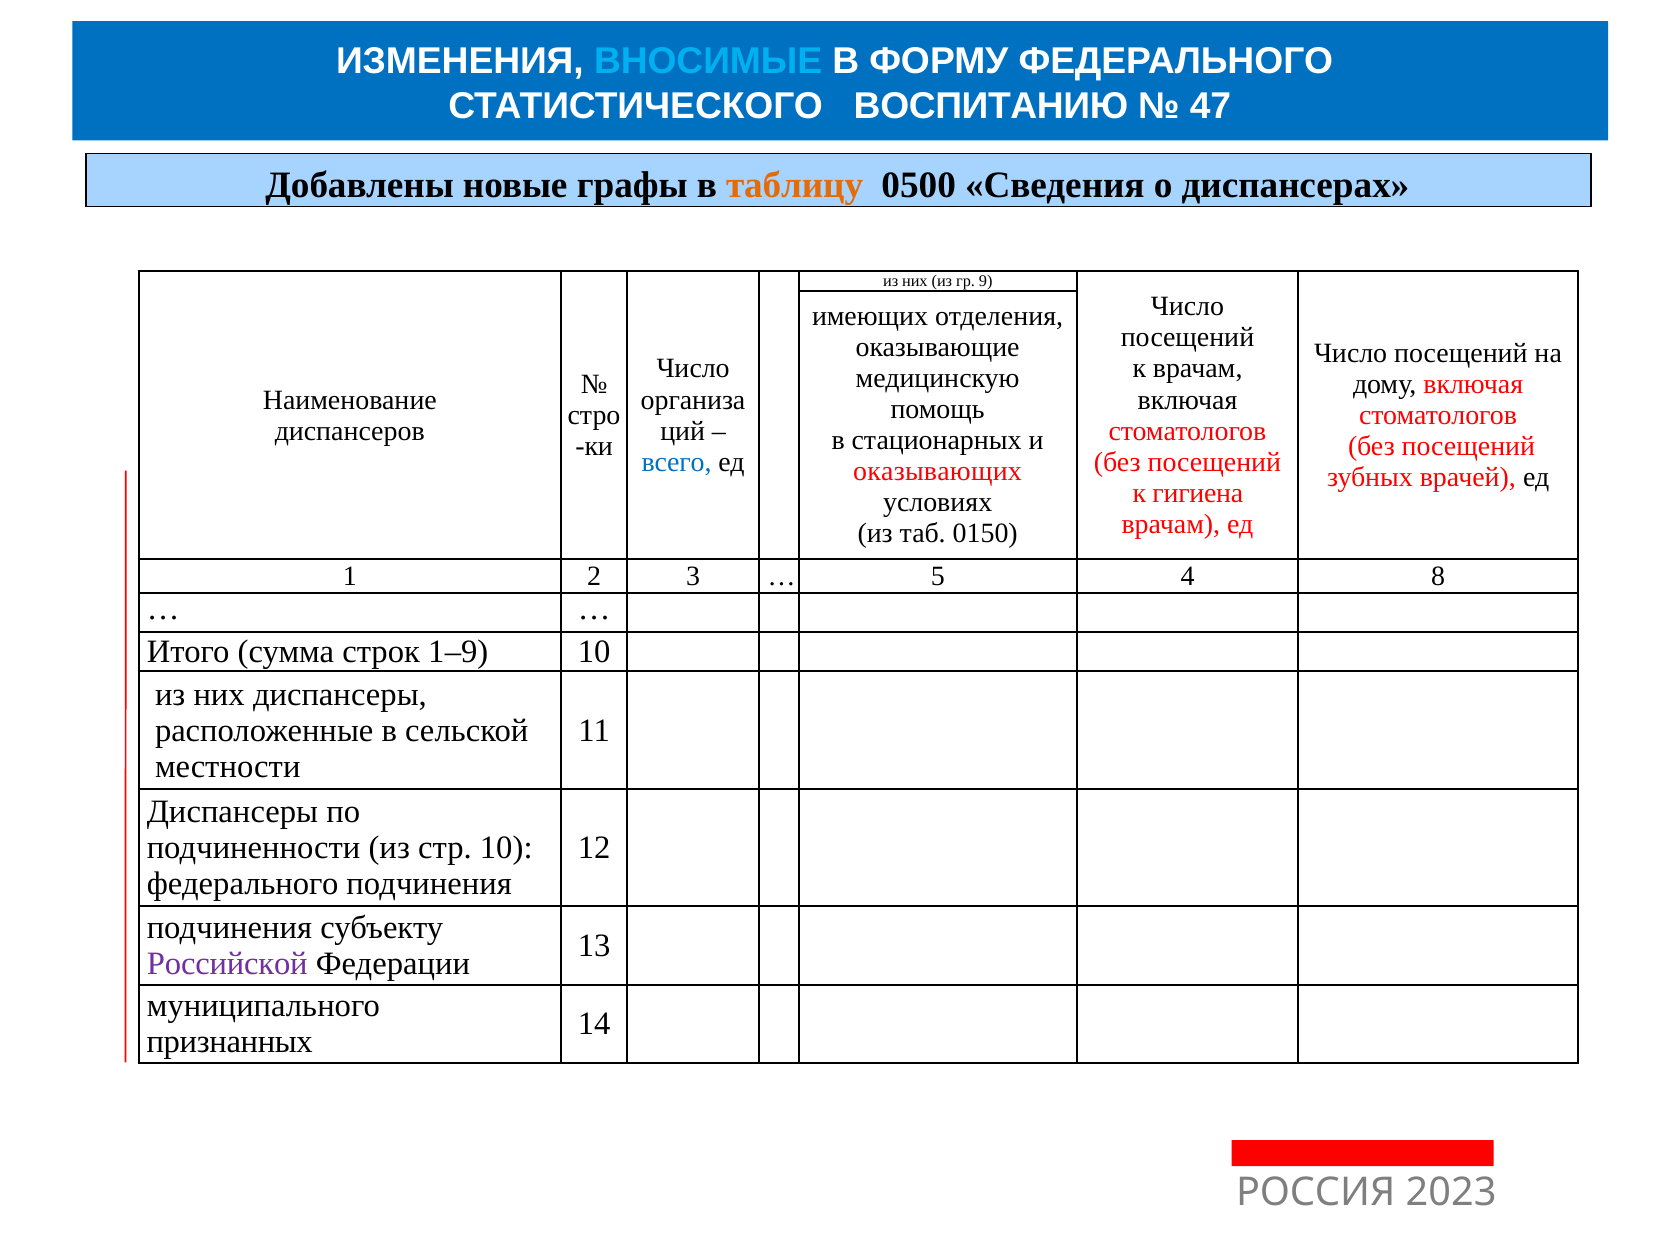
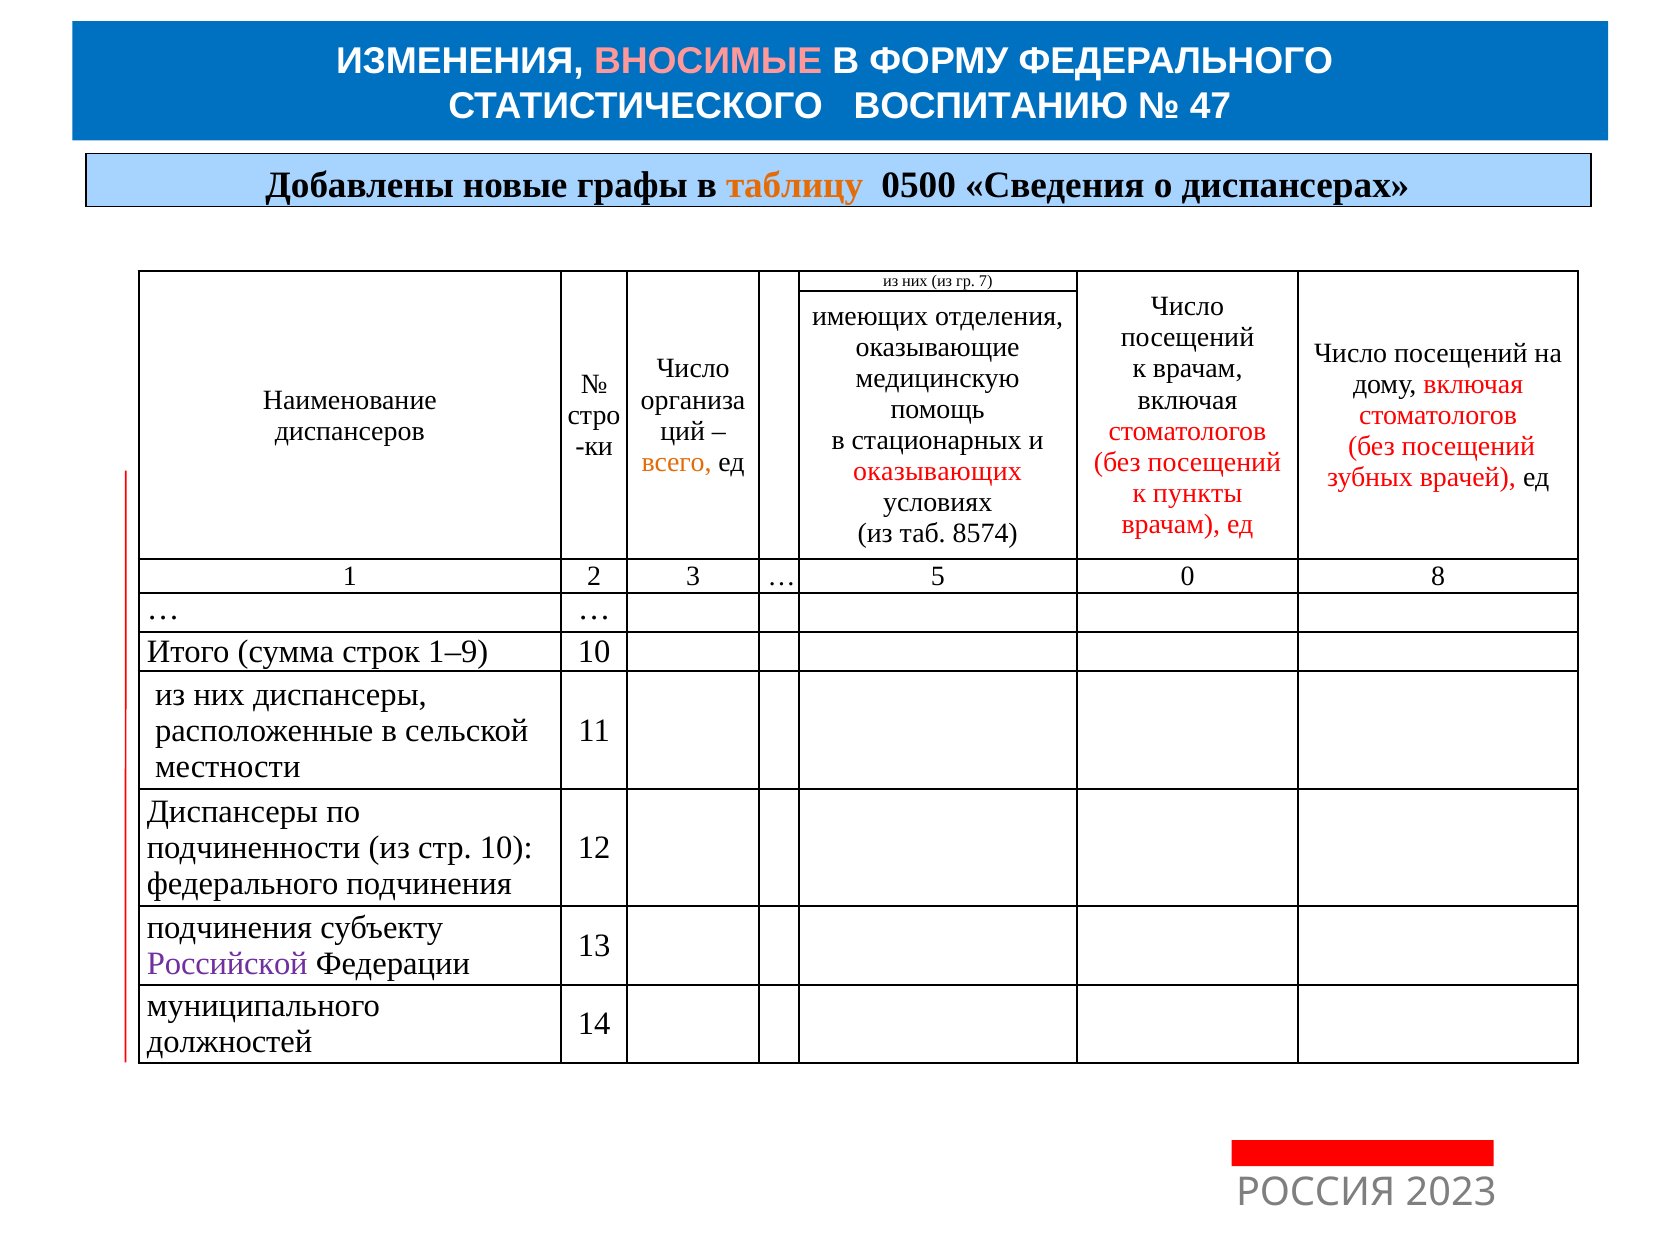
ВНОСИМЫЕ colour: light blue -> pink (708, 61)
9: 9 -> 7 (986, 281)
всего colour: blue -> orange (677, 462)
гигиена: гигиена -> пункты (1198, 493)
0150: 0150 -> 8574 (985, 534)
4: 4 -> 0 (1188, 576)
признанных: признанных -> должностей (230, 1042)
